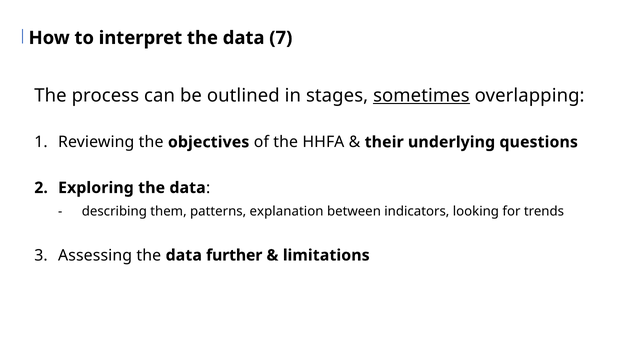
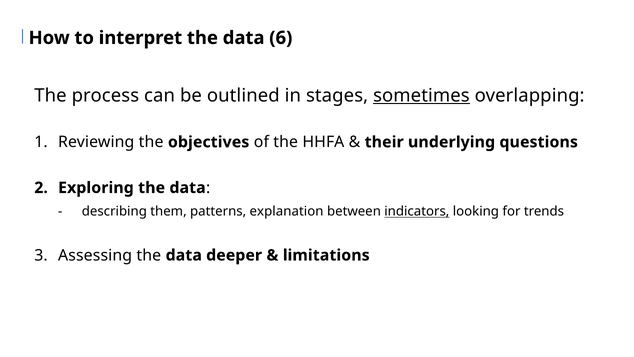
7: 7 -> 6 (281, 38)
indicators underline: none -> present (417, 211)
further: further -> deeper (234, 255)
